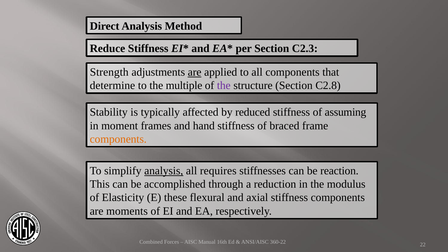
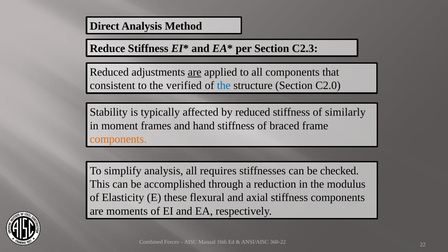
Strength: Strength -> Reduced (109, 72)
determine: determine -> consistent (112, 86)
multiple: multiple -> verified (184, 86)
the colour: purple -> blue (224, 86)
C2.8: C2.8 -> C2.0 (328, 86)
assuming: assuming -> similarly (345, 112)
analysis underline: present -> none (164, 171)
reaction: reaction -> checked (339, 171)
